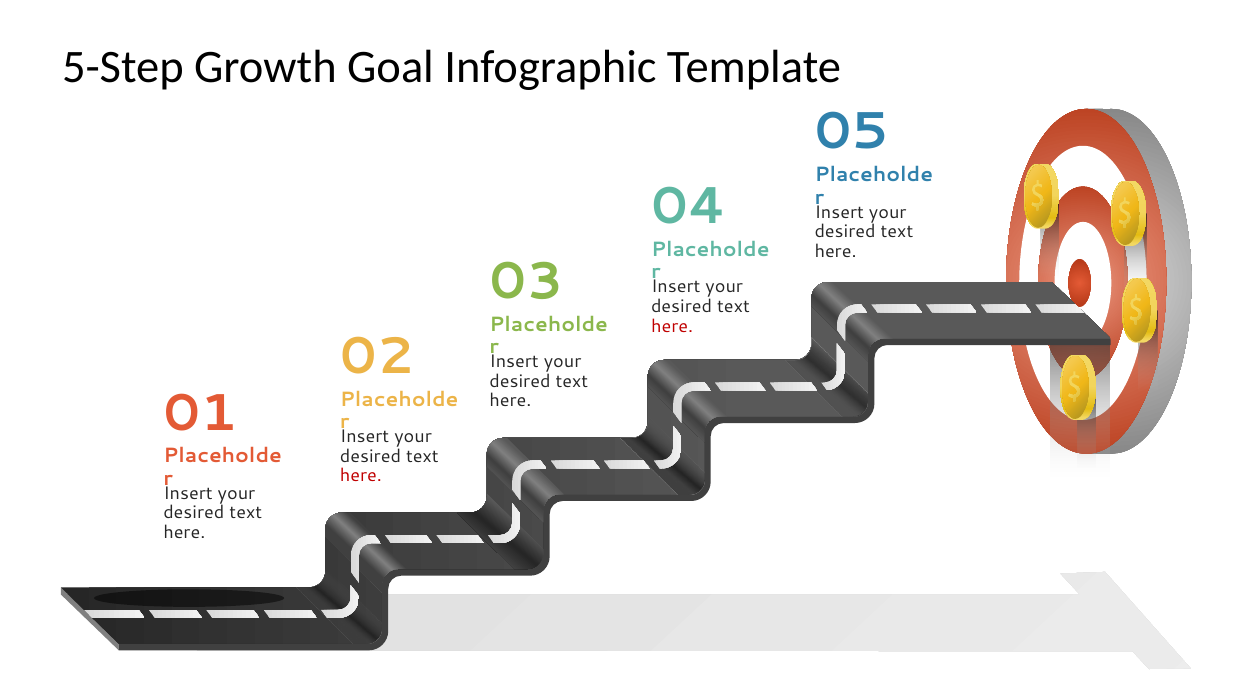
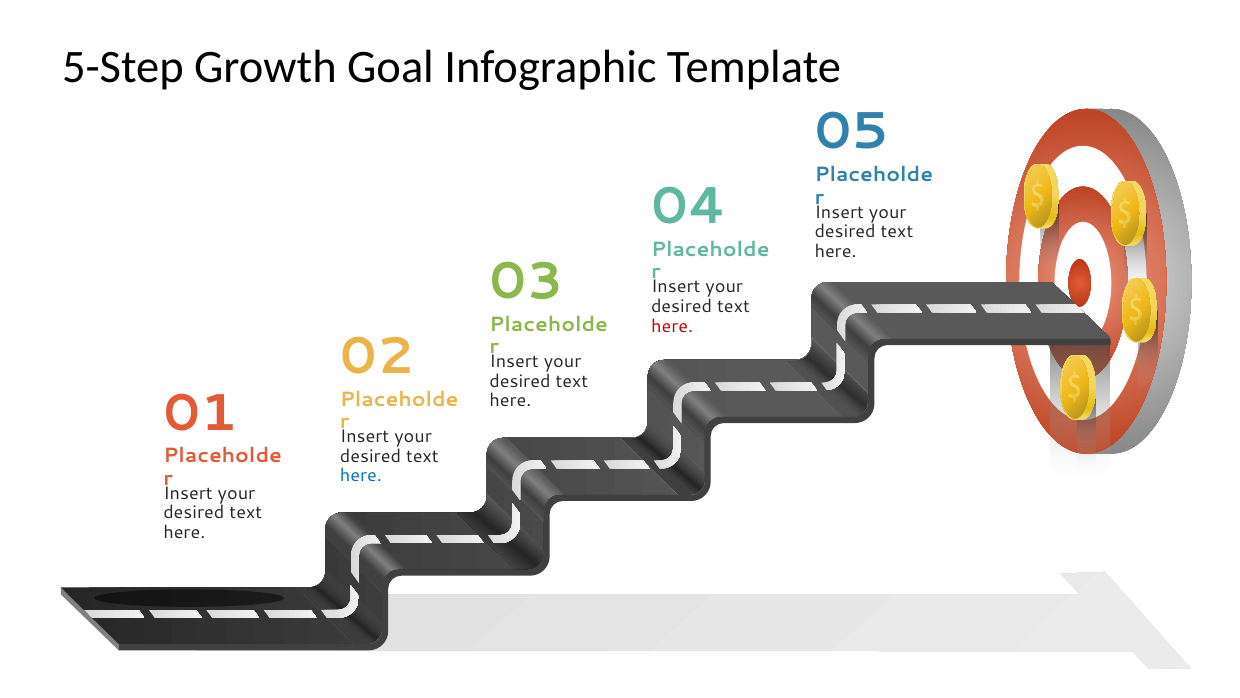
here colour: red -> blue (361, 475)
